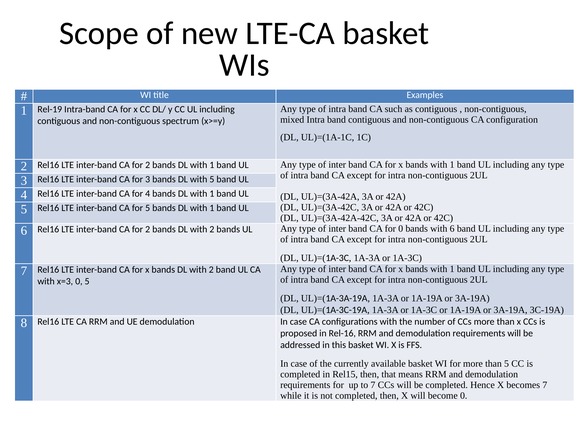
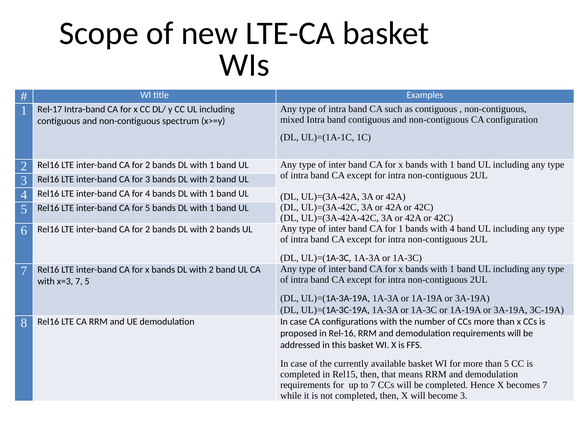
Rel-19: Rel-19 -> Rel-17 (50, 109)
5: 5 -> 2 (212, 179)
for 0: 0 -> 1 (401, 229)
with 6: 6 -> 4 (452, 229)
x=3 0: 0 -> 7 (79, 281)
become 0: 0 -> 3 (464, 395)
